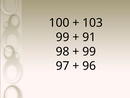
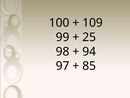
103: 103 -> 109 (93, 23)
91: 91 -> 25 (89, 37)
99: 99 -> 94 (89, 51)
96: 96 -> 85 (89, 66)
